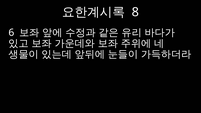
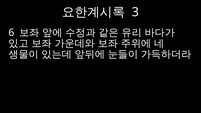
8: 8 -> 3 (135, 12)
